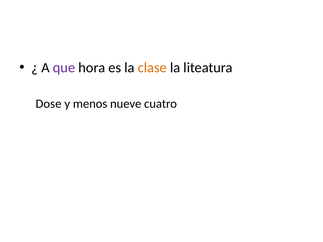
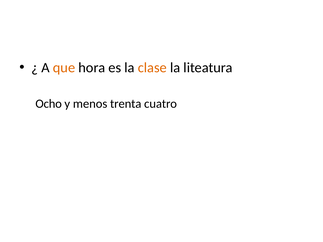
que colour: purple -> orange (64, 68)
Dose: Dose -> Ocho (49, 104)
nueve: nueve -> trenta (126, 104)
